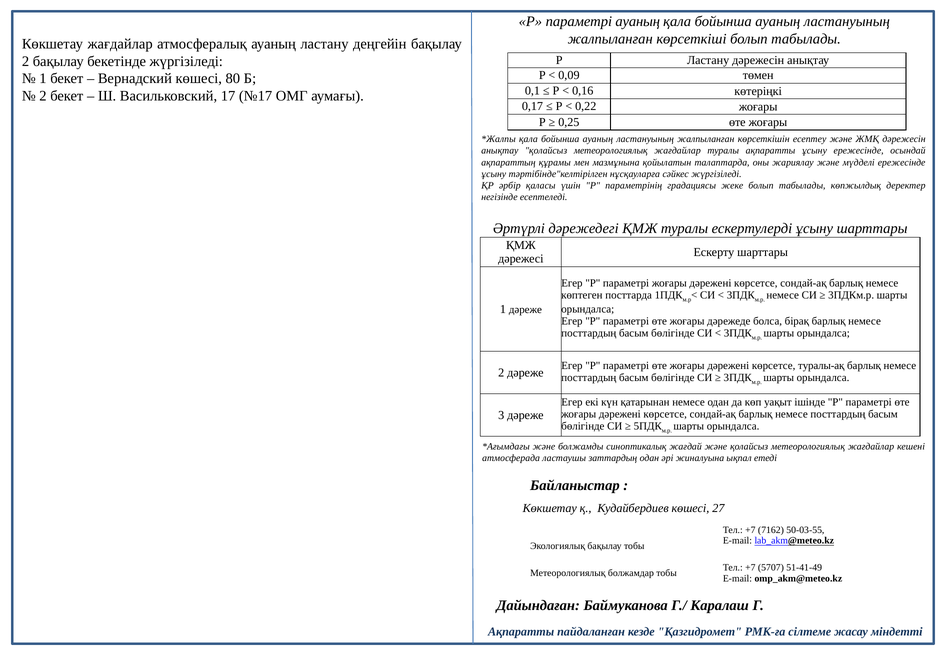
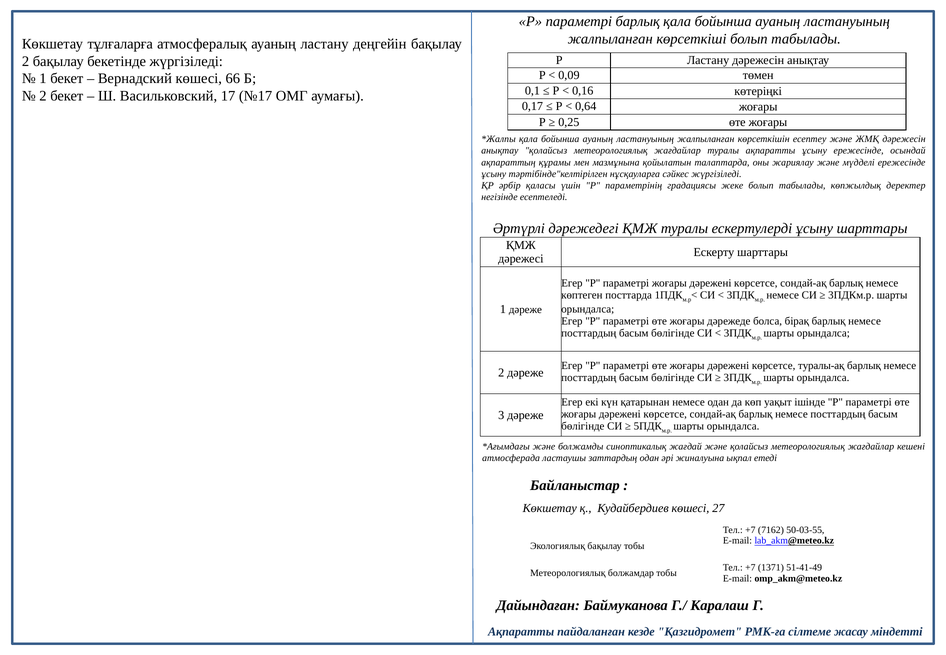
параметрі ауаның: ауаның -> барлық (638, 22)
Көкшетау жағдайлар: жағдайлар -> тұлғаларға (120, 44)
80: 80 -> 66 (233, 79)
0,22: 0,22 -> 0,64 (586, 106)
5707: 5707 -> 1371 (771, 568)
